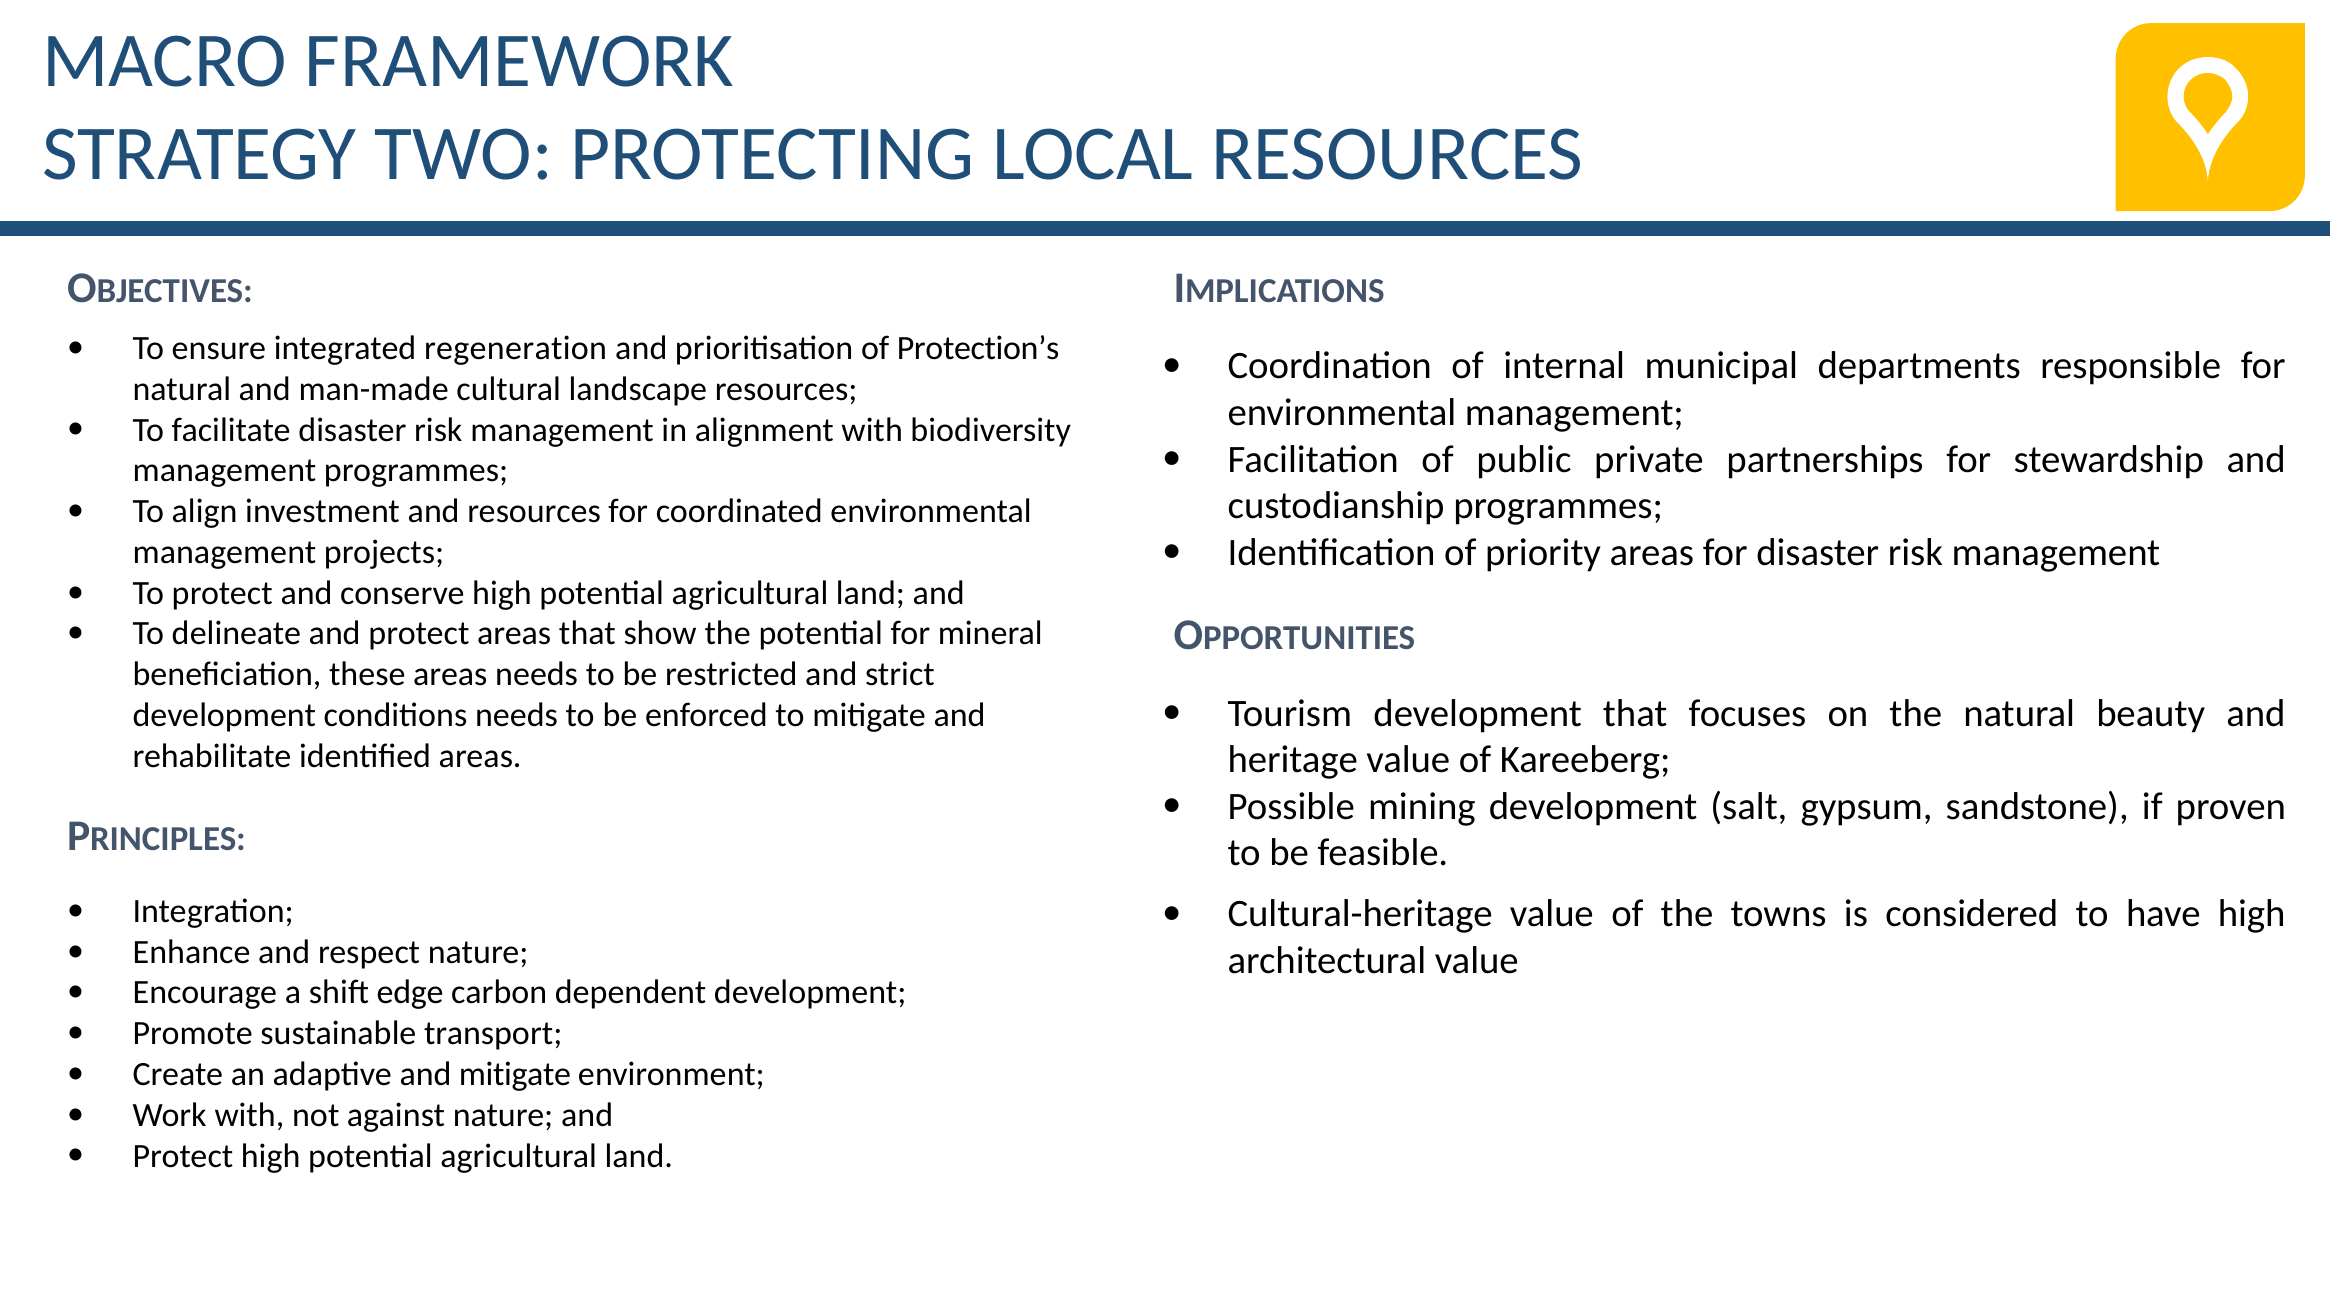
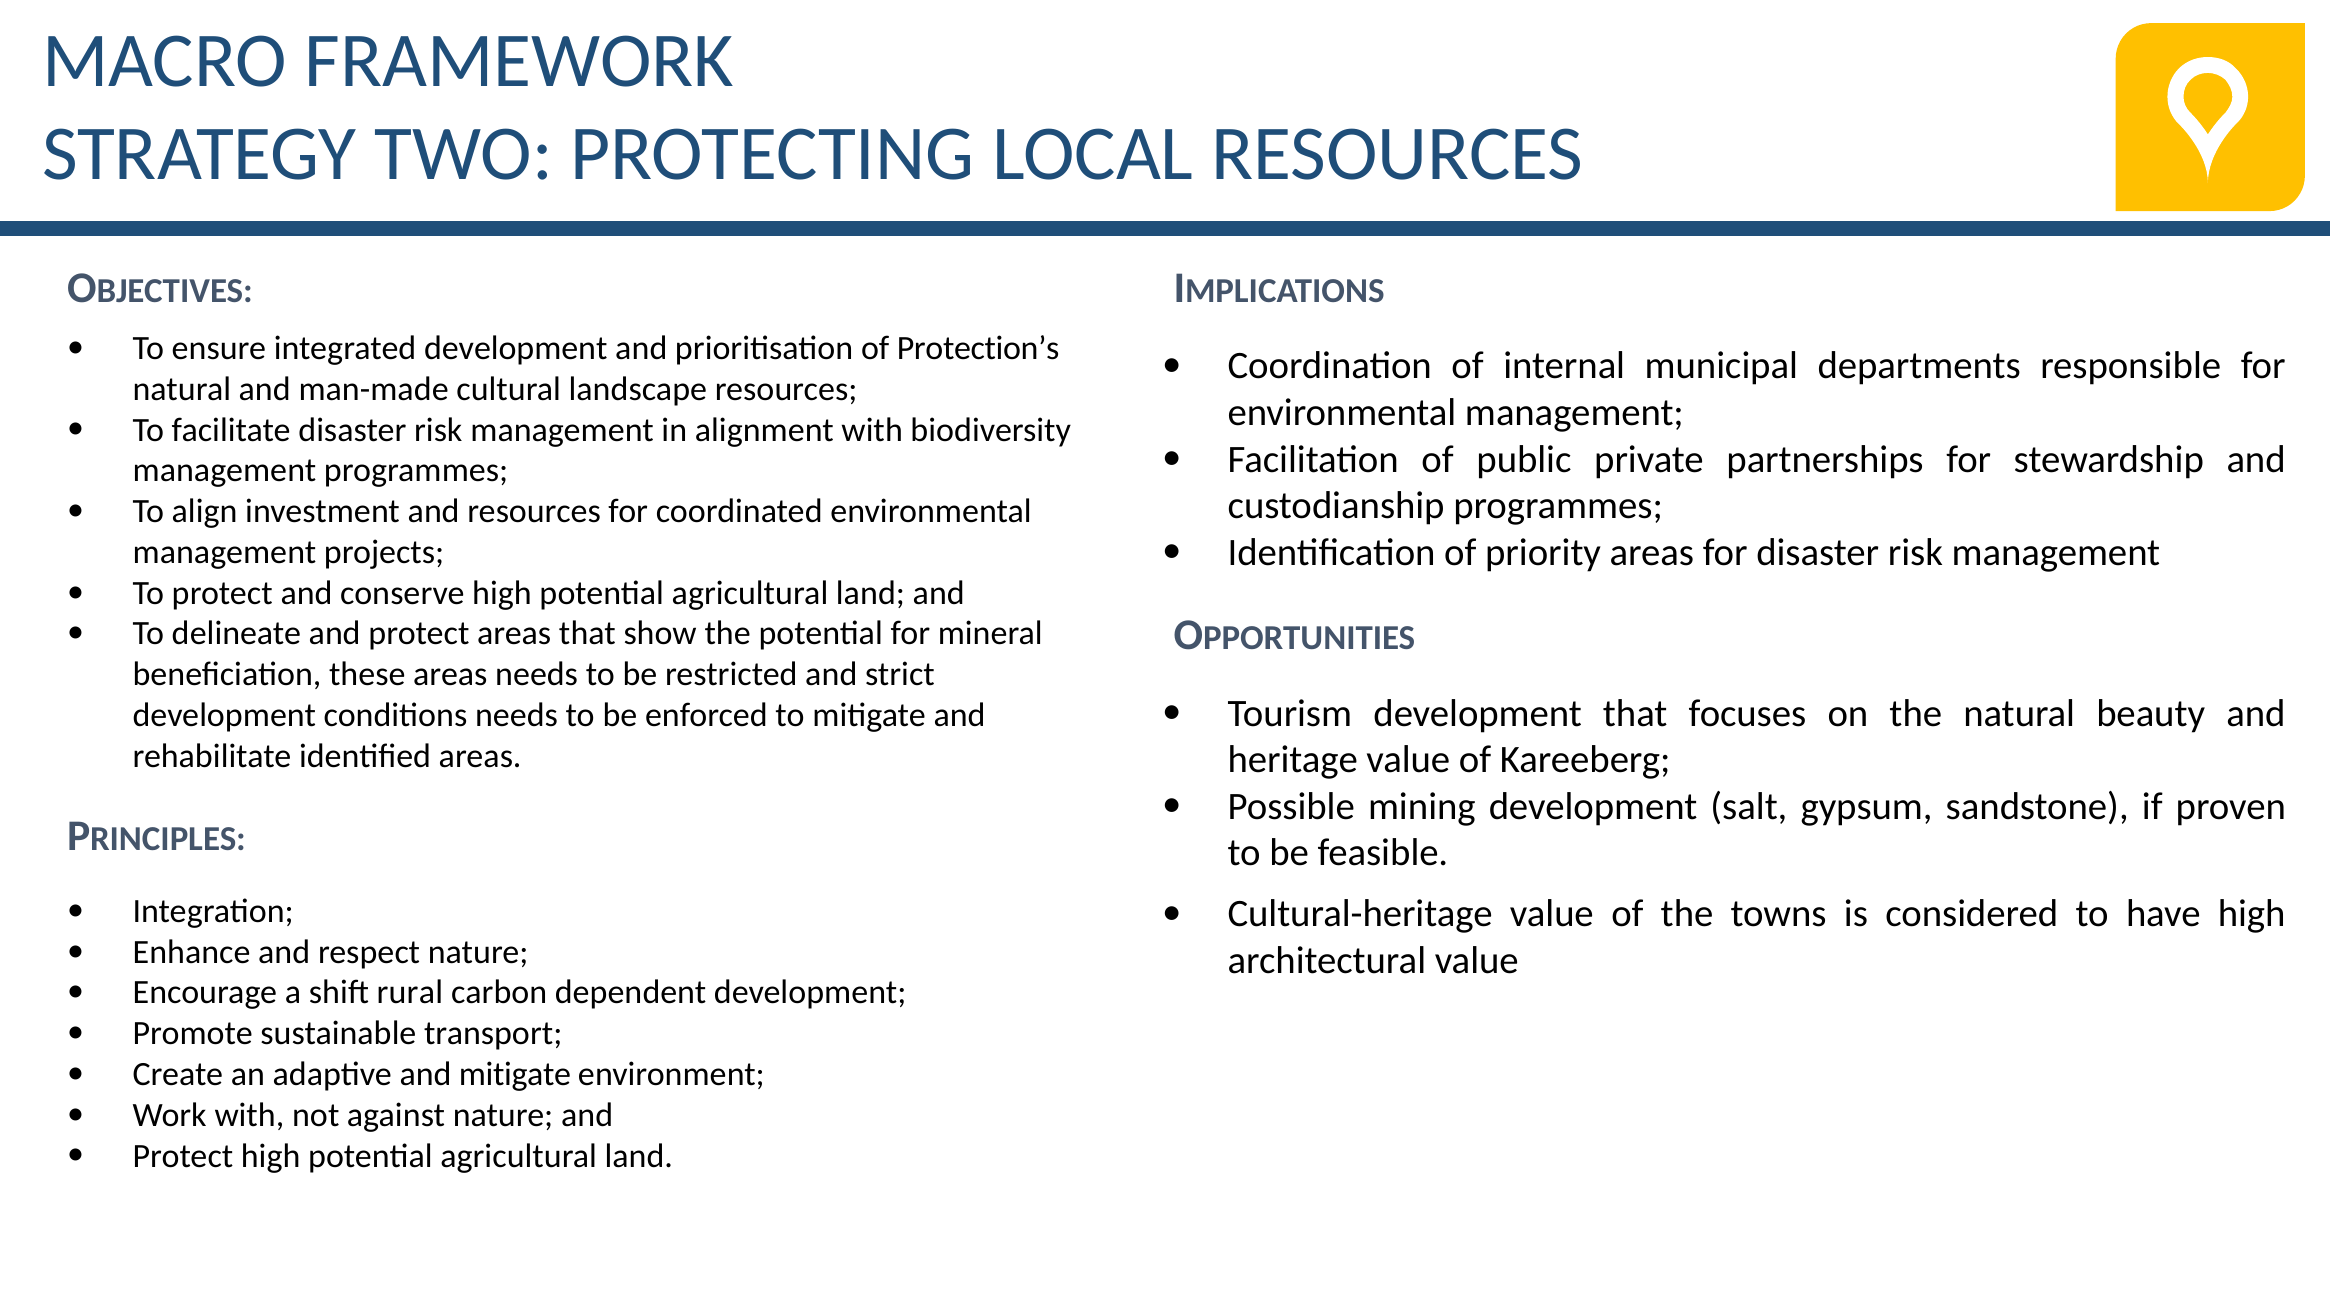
integrated regeneration: regeneration -> development (516, 348)
edge: edge -> rural (410, 993)
